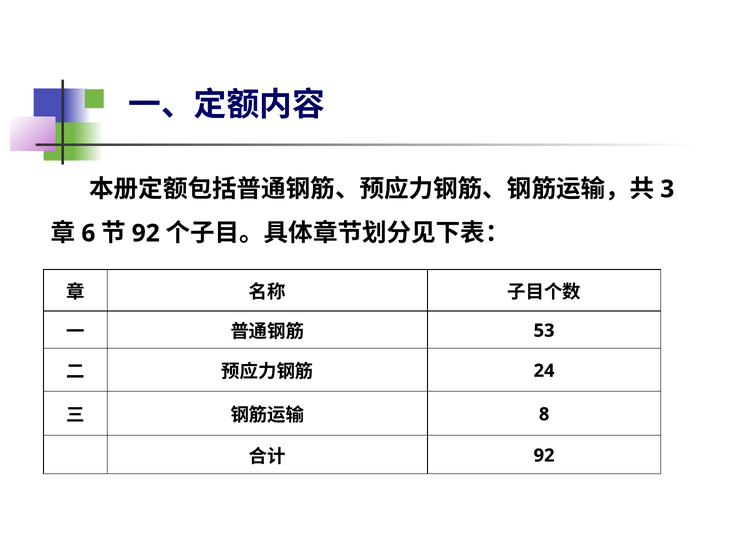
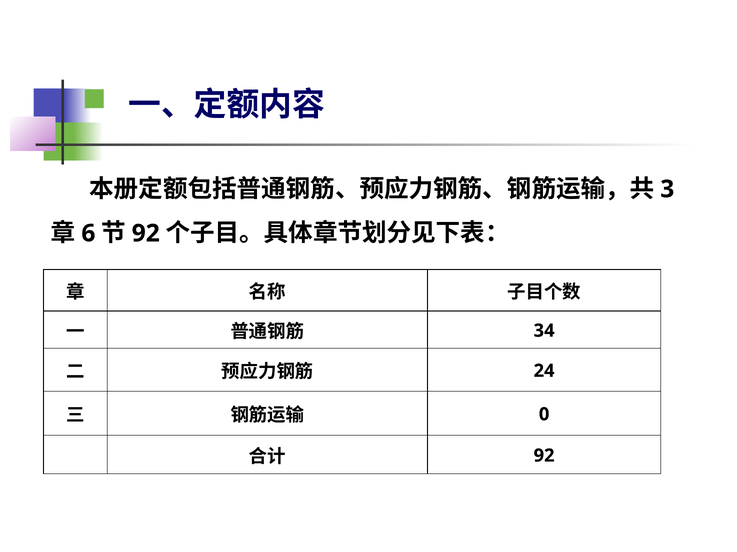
53: 53 -> 34 (544, 331)
8: 8 -> 0 (544, 415)
